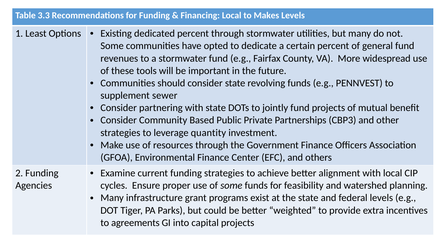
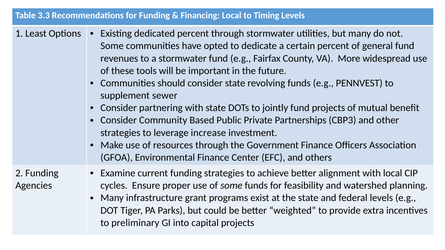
Makes: Makes -> Timing (266, 15)
quantity: quantity -> increase (208, 133)
agreements: agreements -> preliminary (135, 223)
